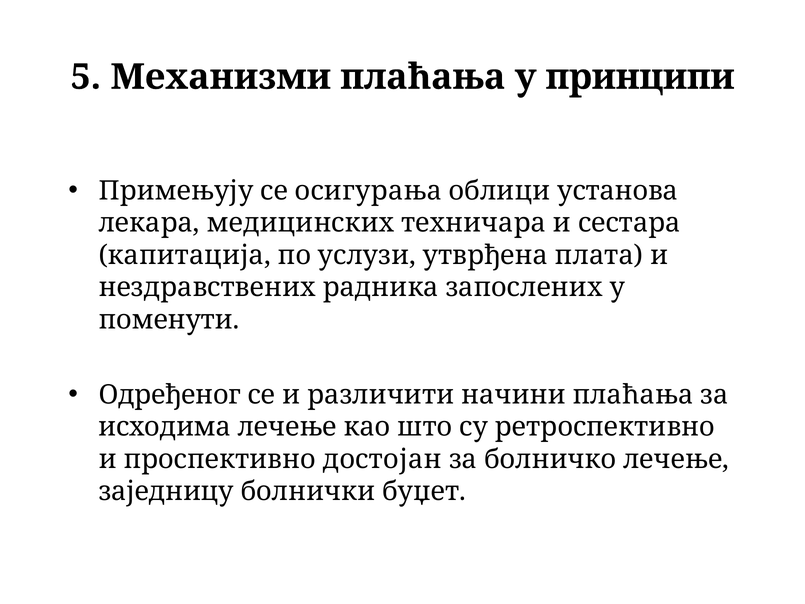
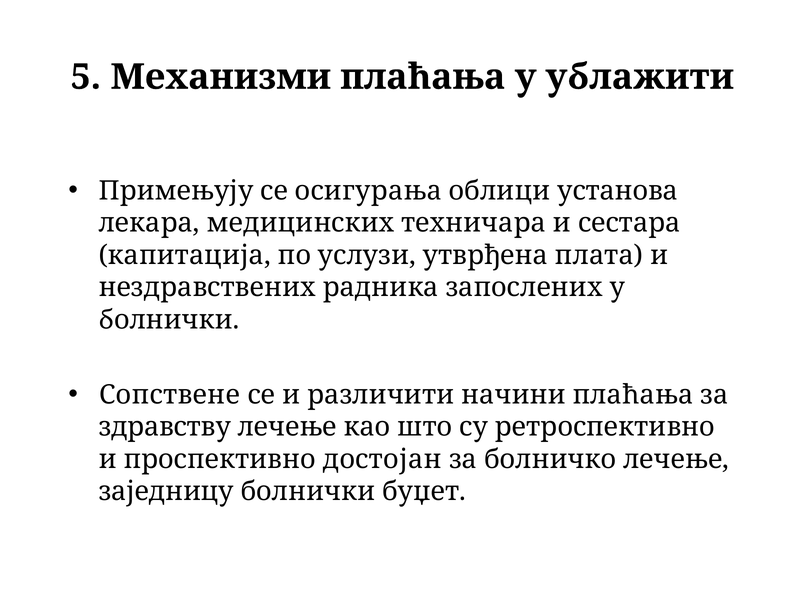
принципи: принципи -> ублажити (640, 77)
поменути: поменути -> болнички (169, 320)
Одређеног: Одређеног -> Сопствене (170, 395)
исходима: исходима -> здравству (165, 427)
